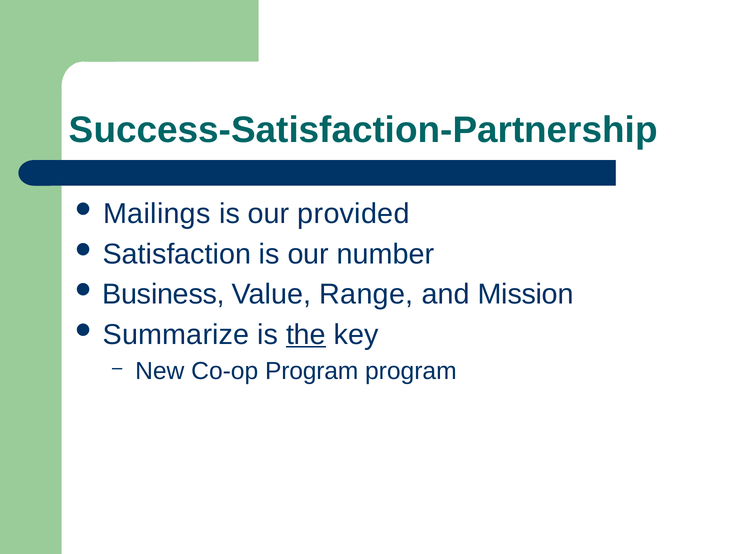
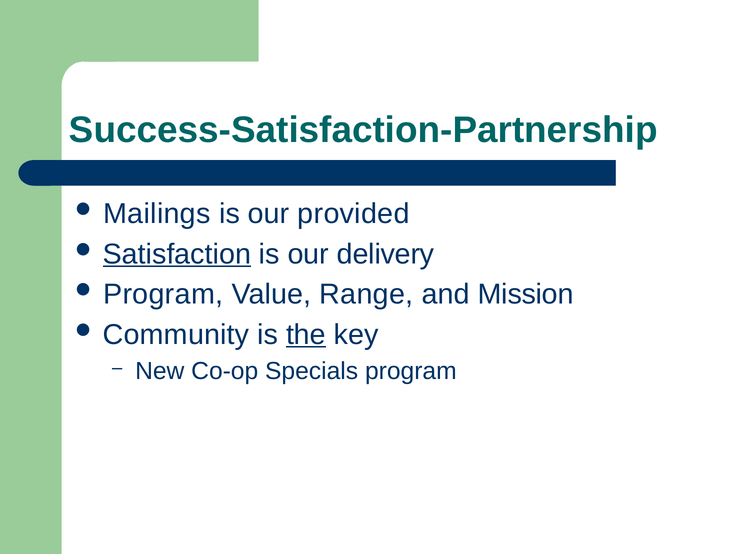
Satisfaction underline: none -> present (177, 254)
number: number -> delivery (386, 254)
Business: Business -> Program (163, 294)
Summarize: Summarize -> Community (176, 335)
Co-op Program: Program -> Specials (312, 371)
